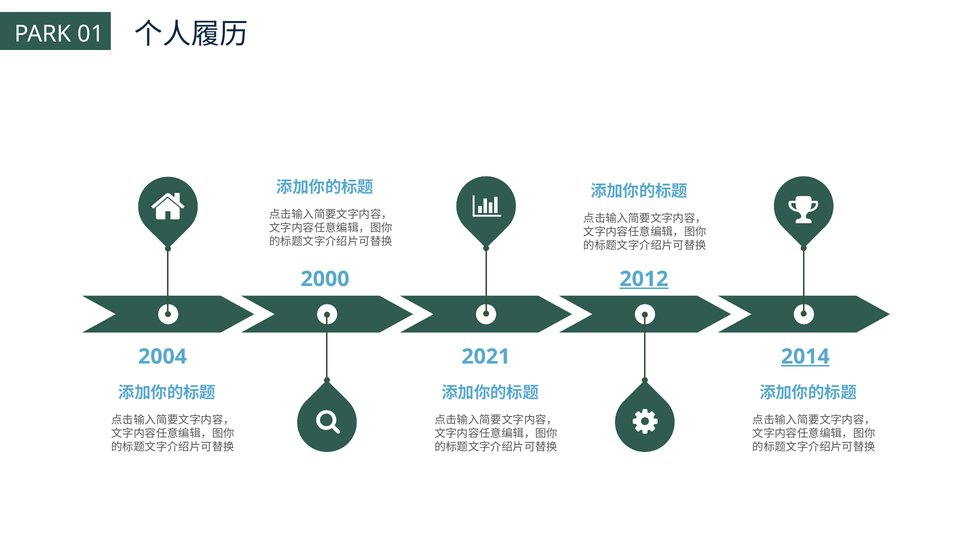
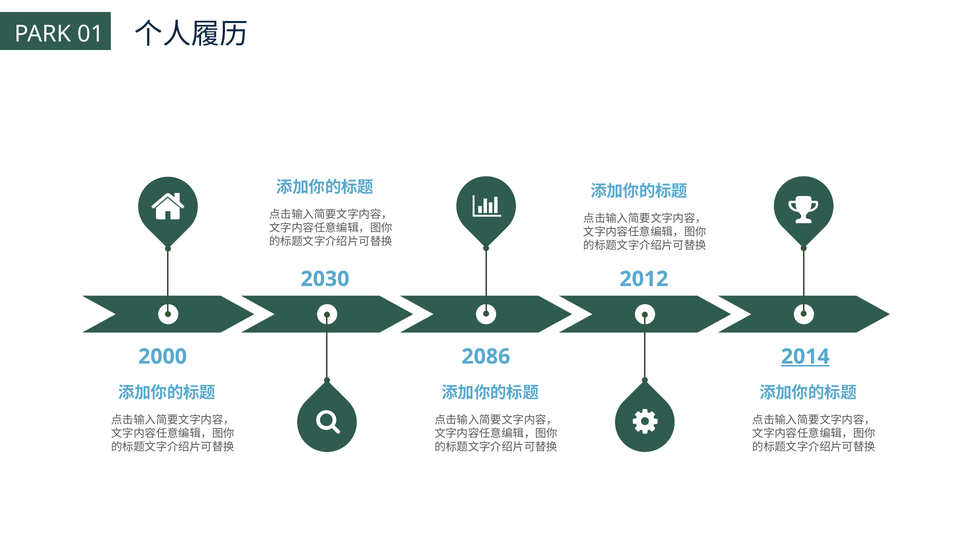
2000: 2000 -> 2030 (325, 279)
2012 underline: present -> none (644, 279)
2004: 2004 -> 2000 (163, 357)
2021: 2021 -> 2086 (486, 357)
